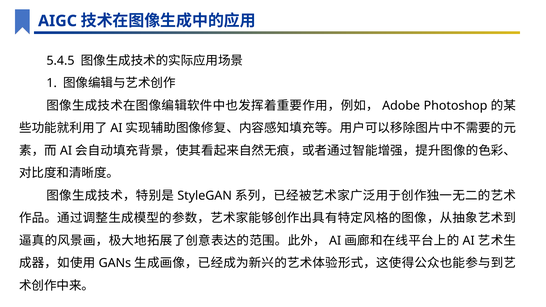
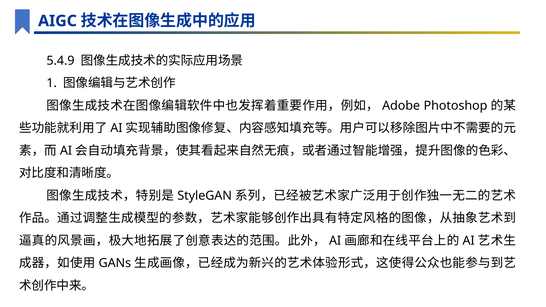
5.4.5: 5.4.5 -> 5.4.9 (60, 61)
